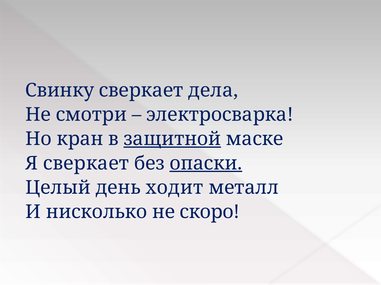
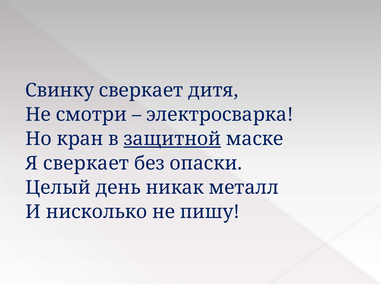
дела: дела -> дитя (213, 90)
опаски underline: present -> none (206, 164)
ходит: ходит -> никак (175, 188)
скоро: скоро -> пишу (210, 212)
